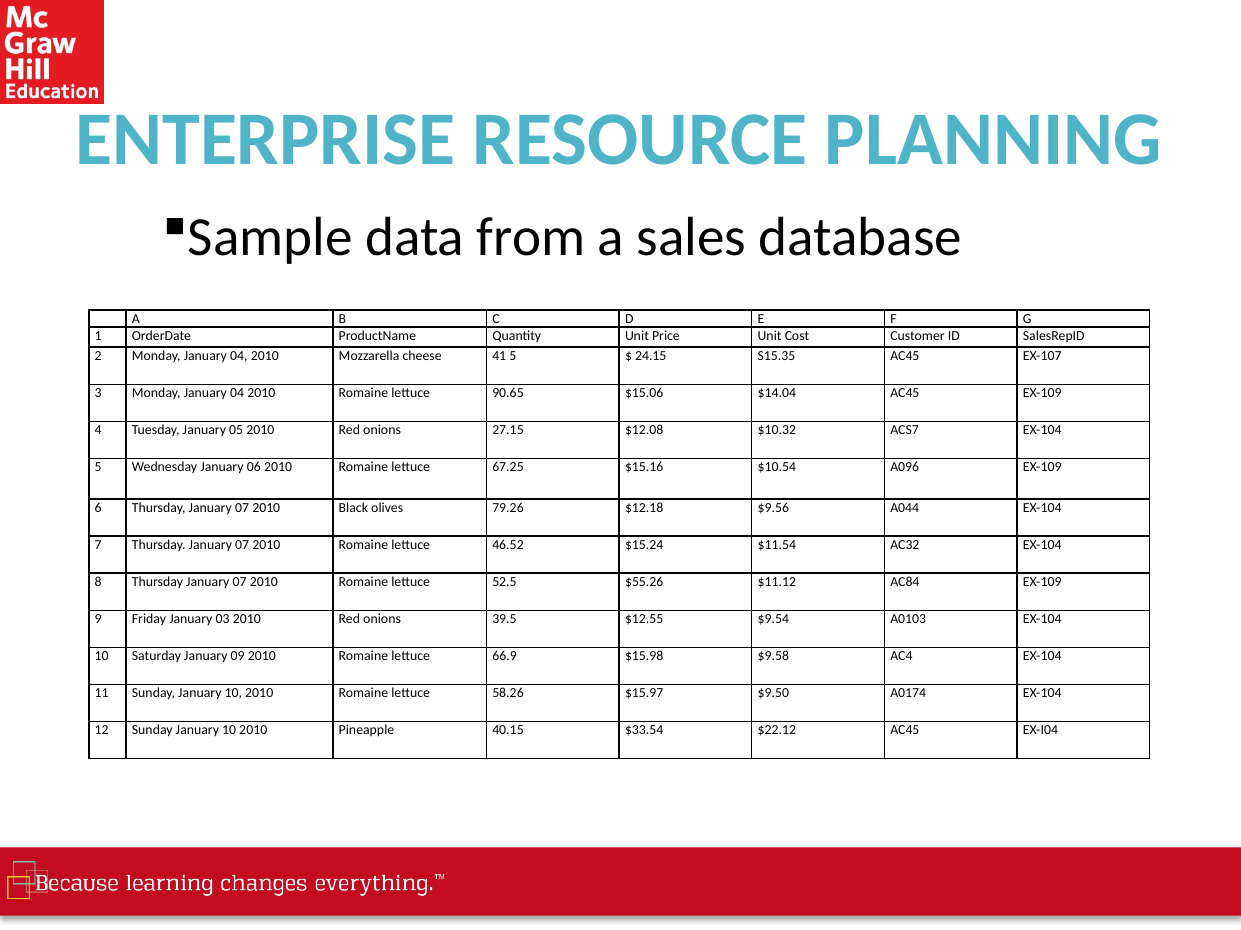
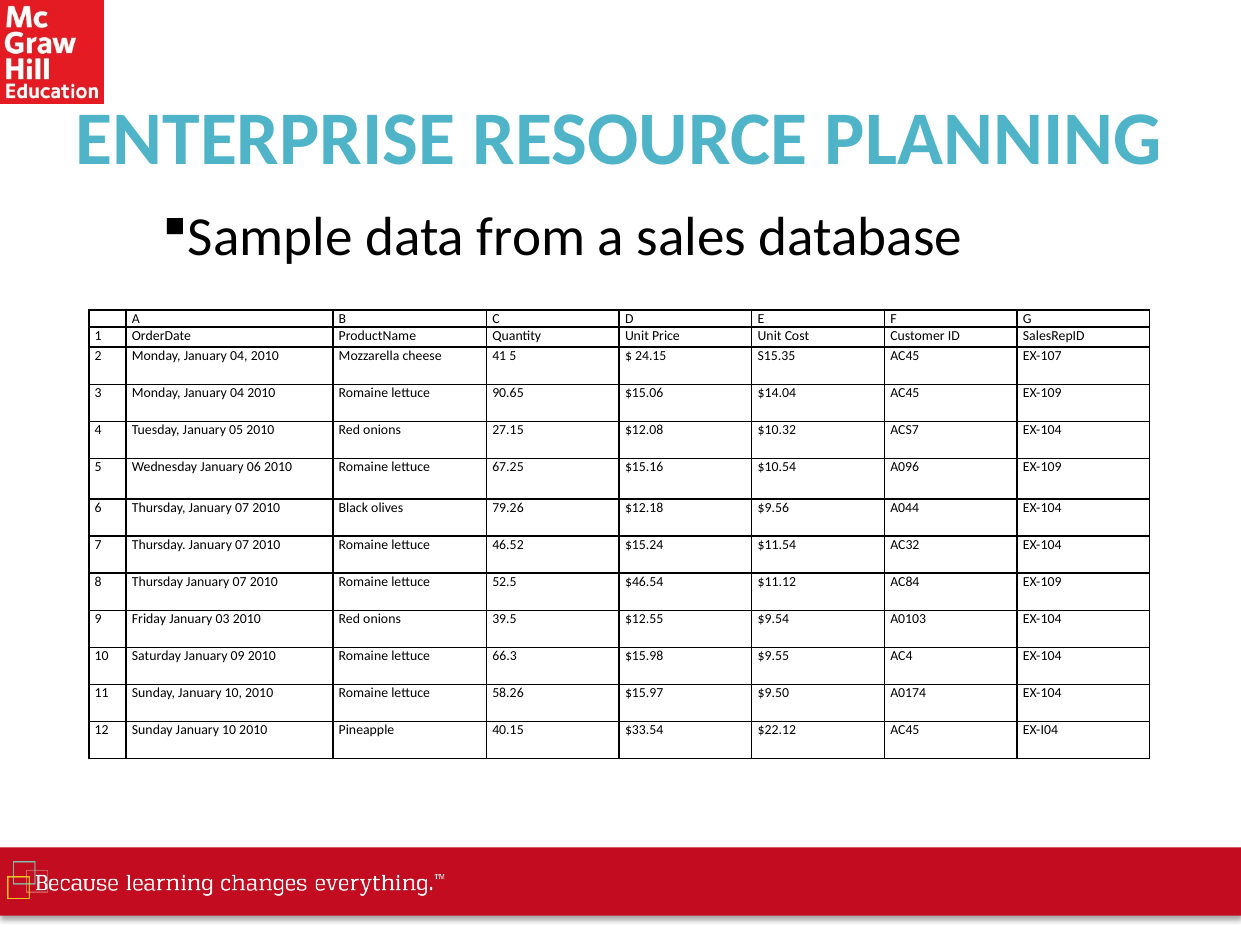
$55.26: $55.26 -> $46.54 (644, 582)
66.9: 66.9 -> 66.3 (505, 657)
$9.58: $9.58 -> $9.55 (773, 657)
